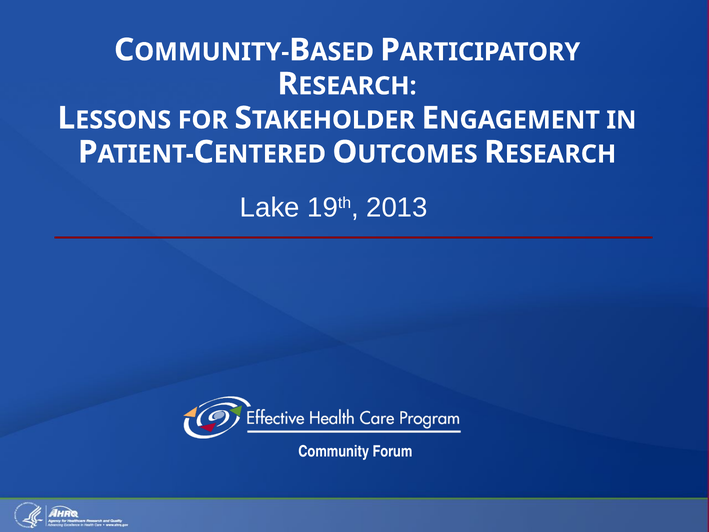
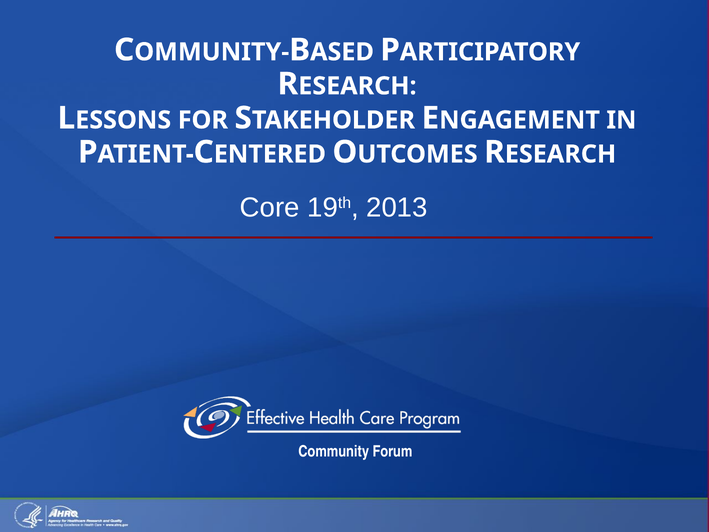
Lake: Lake -> Core (270, 208)
